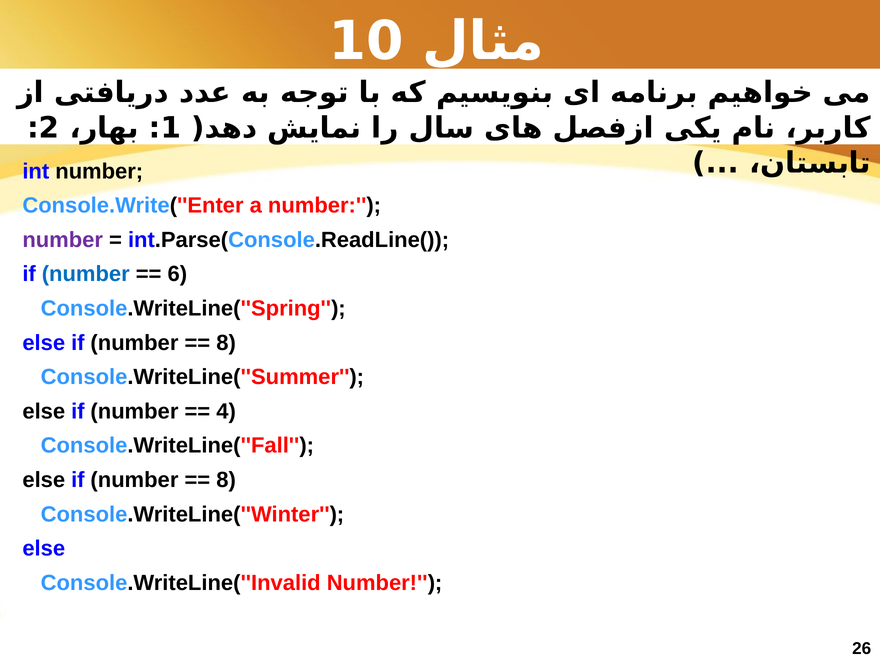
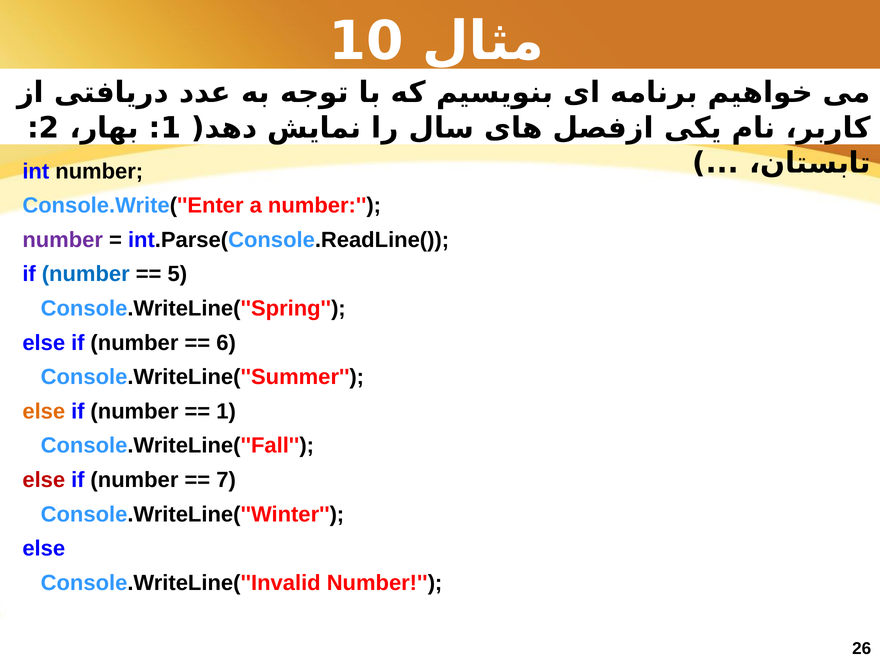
6: 6 -> 5 (177, 274)
8: 8 -> 6 (226, 343)
else colour: black -> orange (44, 411)
4: 4 -> 1 (226, 411)
else colour: black -> red (44, 480)
8: 8 -> 7 (226, 480)
